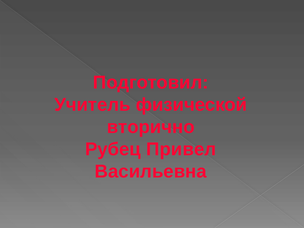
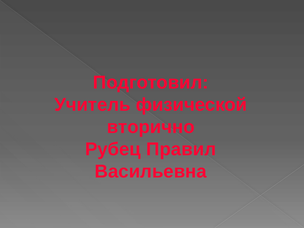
Привел: Привел -> Правил (181, 149)
